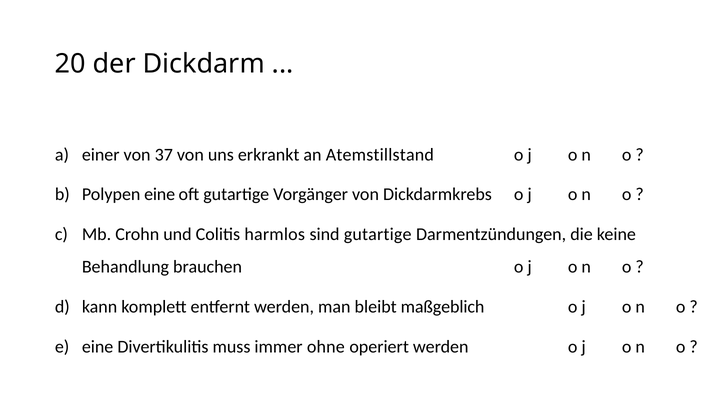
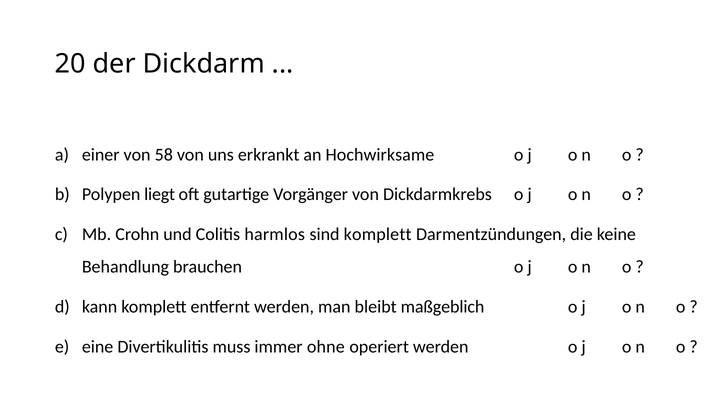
37: 37 -> 58 (164, 155)
Atemstillstand: Atemstillstand -> Hochwirksame (380, 155)
Polypen eine: eine -> liegt (160, 194)
sind gutartige: gutartige -> komplett (378, 234)
